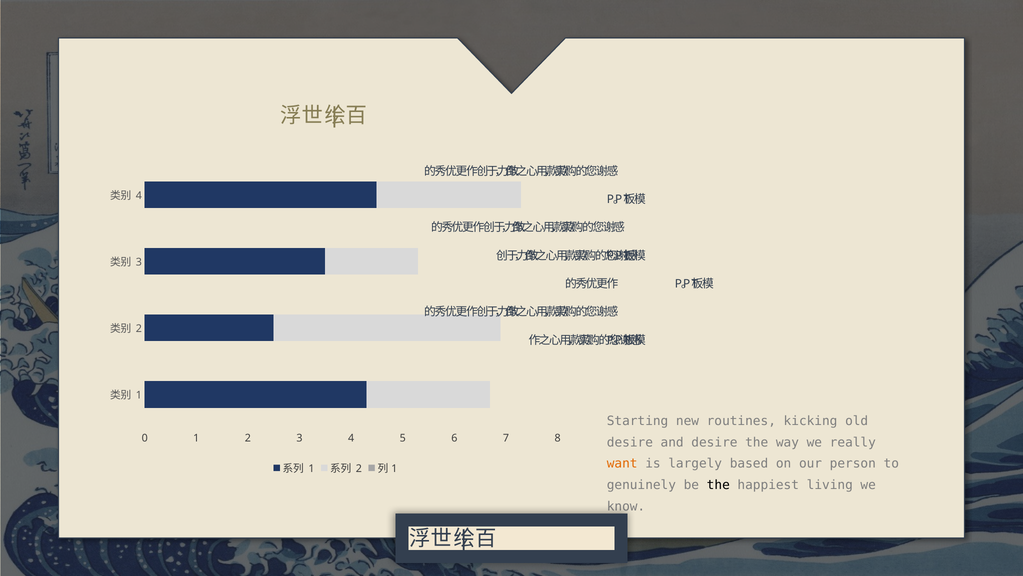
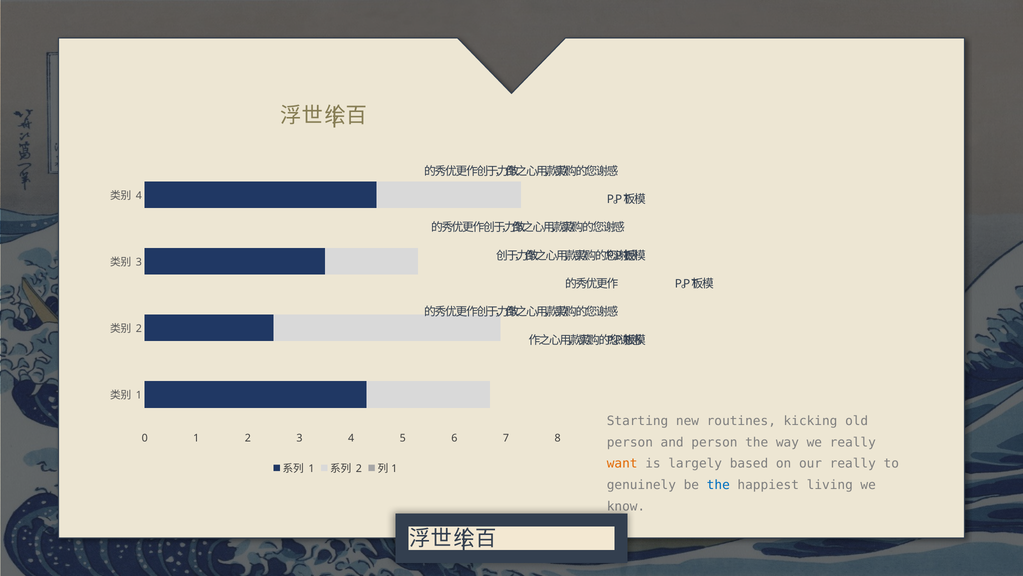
desire: desire -> person (630, 442)
and desire: desire -> person (714, 442)
our person: person -> really (853, 463)
the colour: black -> blue (718, 485)
